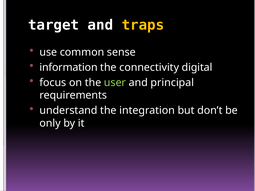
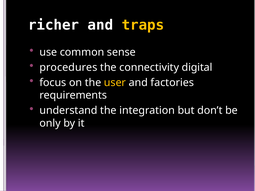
target: target -> richer (54, 25)
information: information -> procedures (68, 67)
user colour: light green -> yellow (115, 83)
principal: principal -> factories (172, 83)
